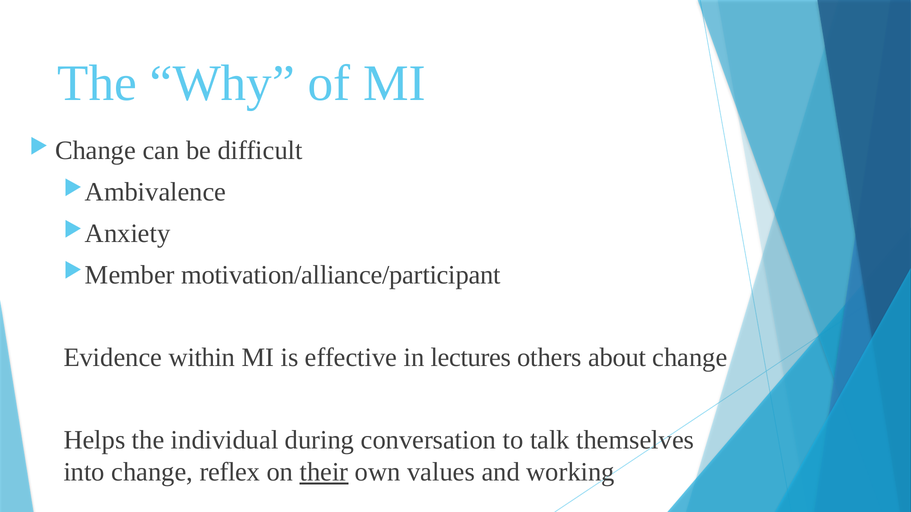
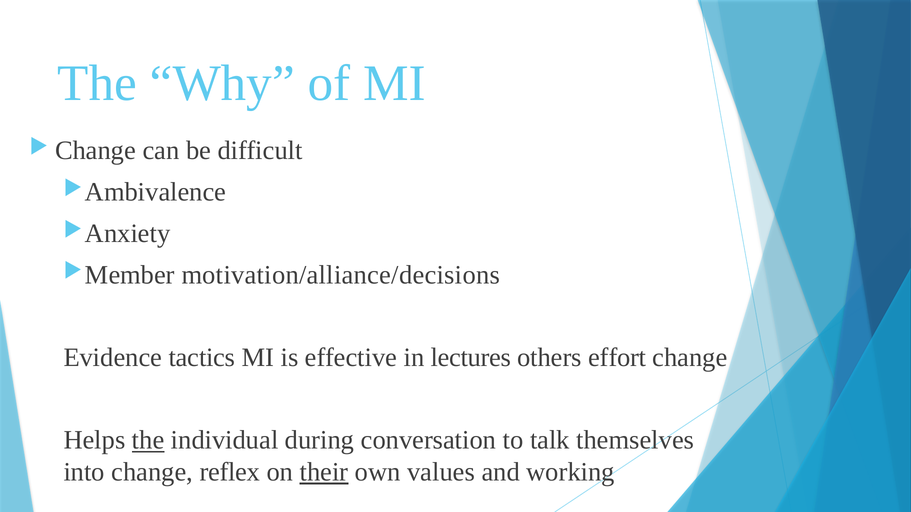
motivation/alliance/participant: motivation/alliance/participant -> motivation/alliance/decisions (341, 275)
within: within -> tactics (202, 358)
about: about -> effort (617, 358)
the underline: none -> present (148, 441)
